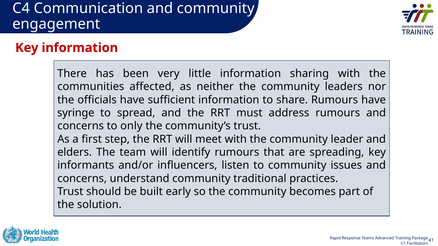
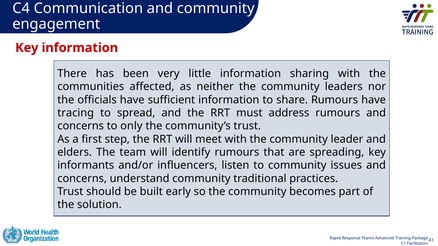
syringe: syringe -> tracing (76, 113)
